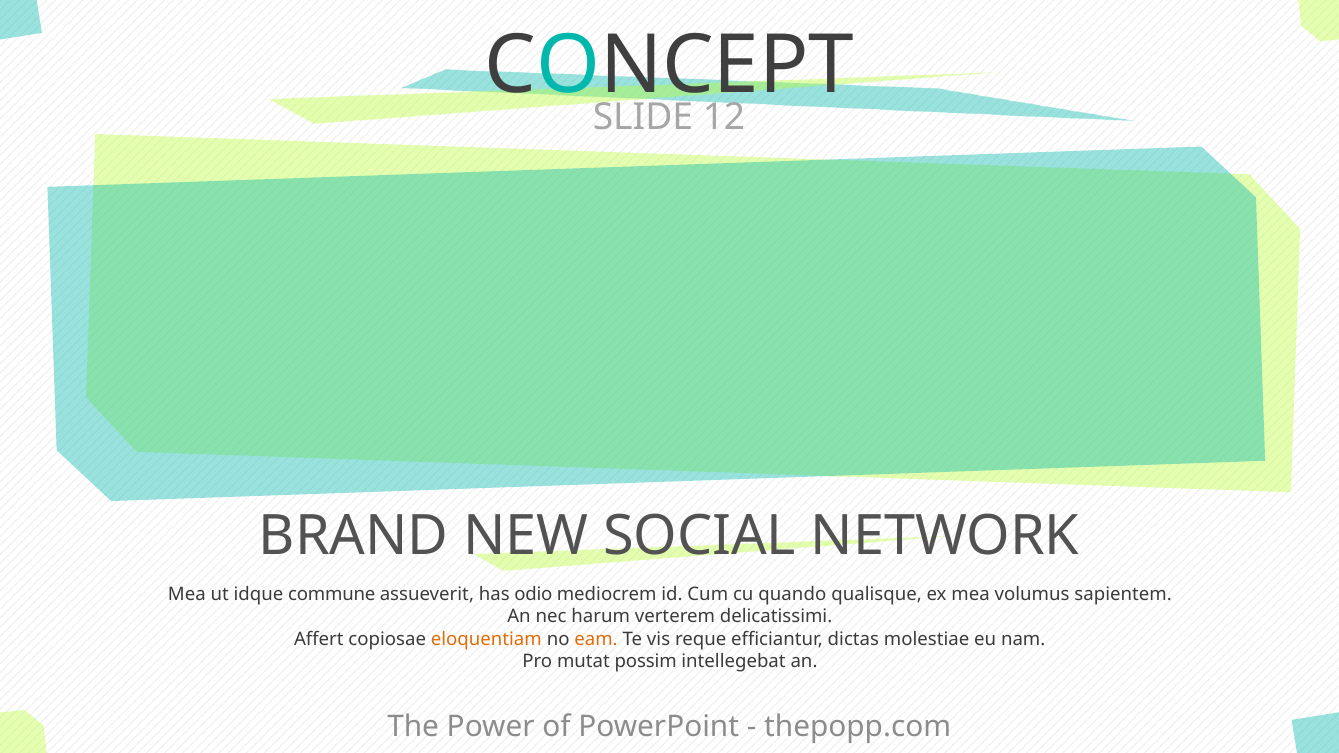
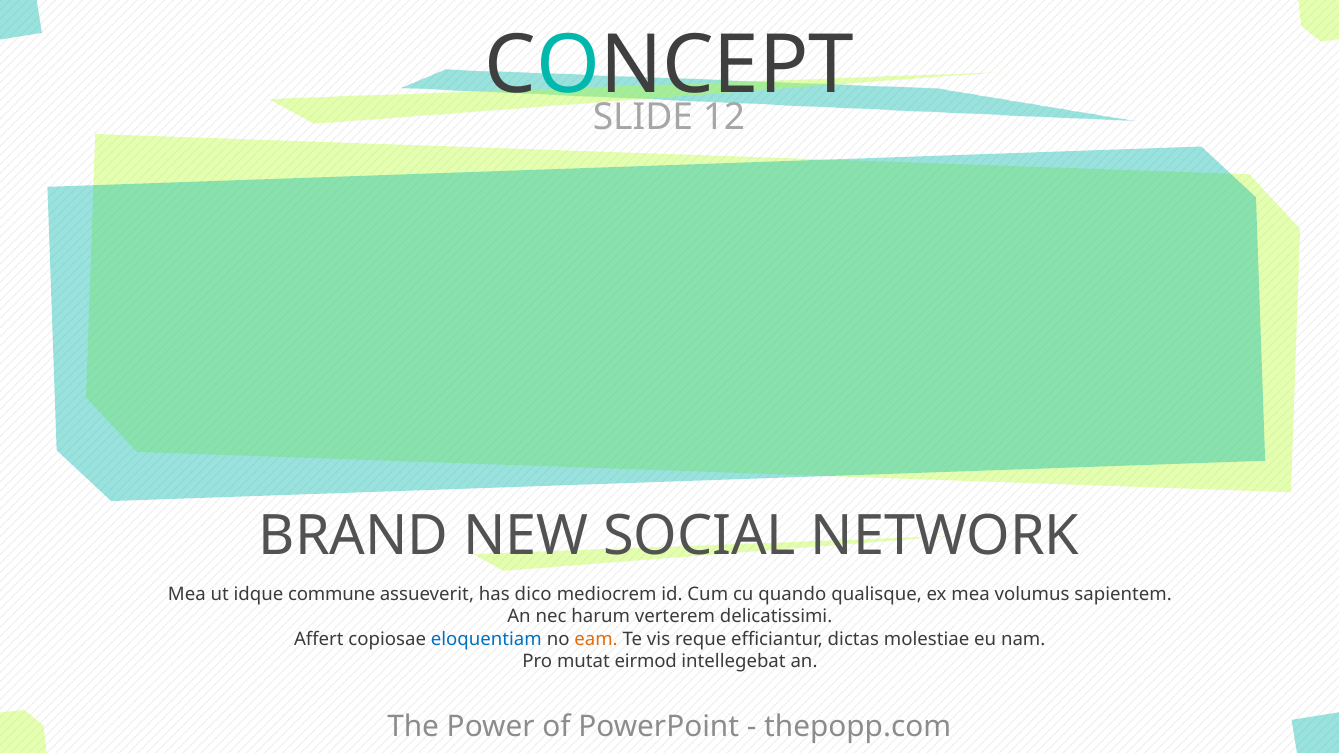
odio: odio -> dico (533, 594)
eloquentiam colour: orange -> blue (486, 639)
possim: possim -> eirmod (646, 662)
